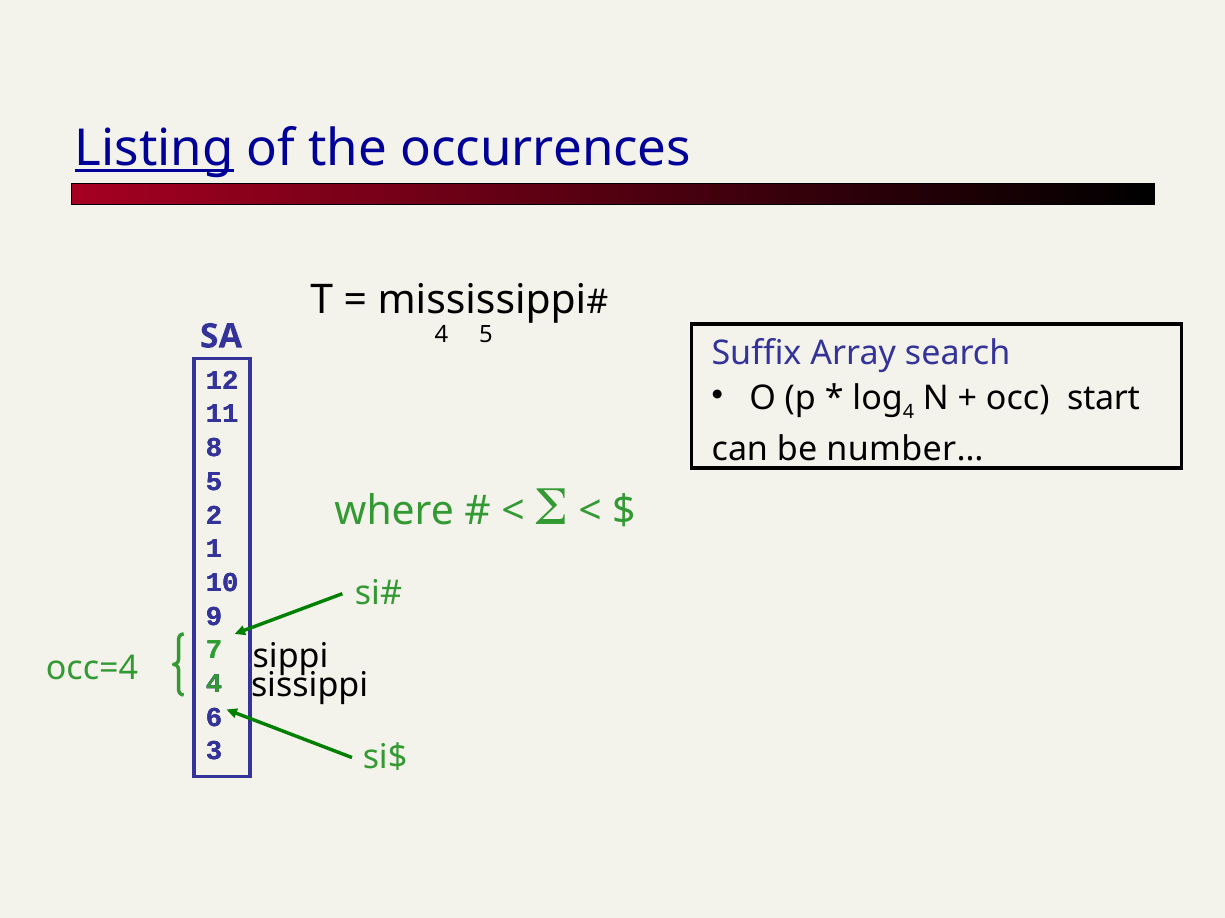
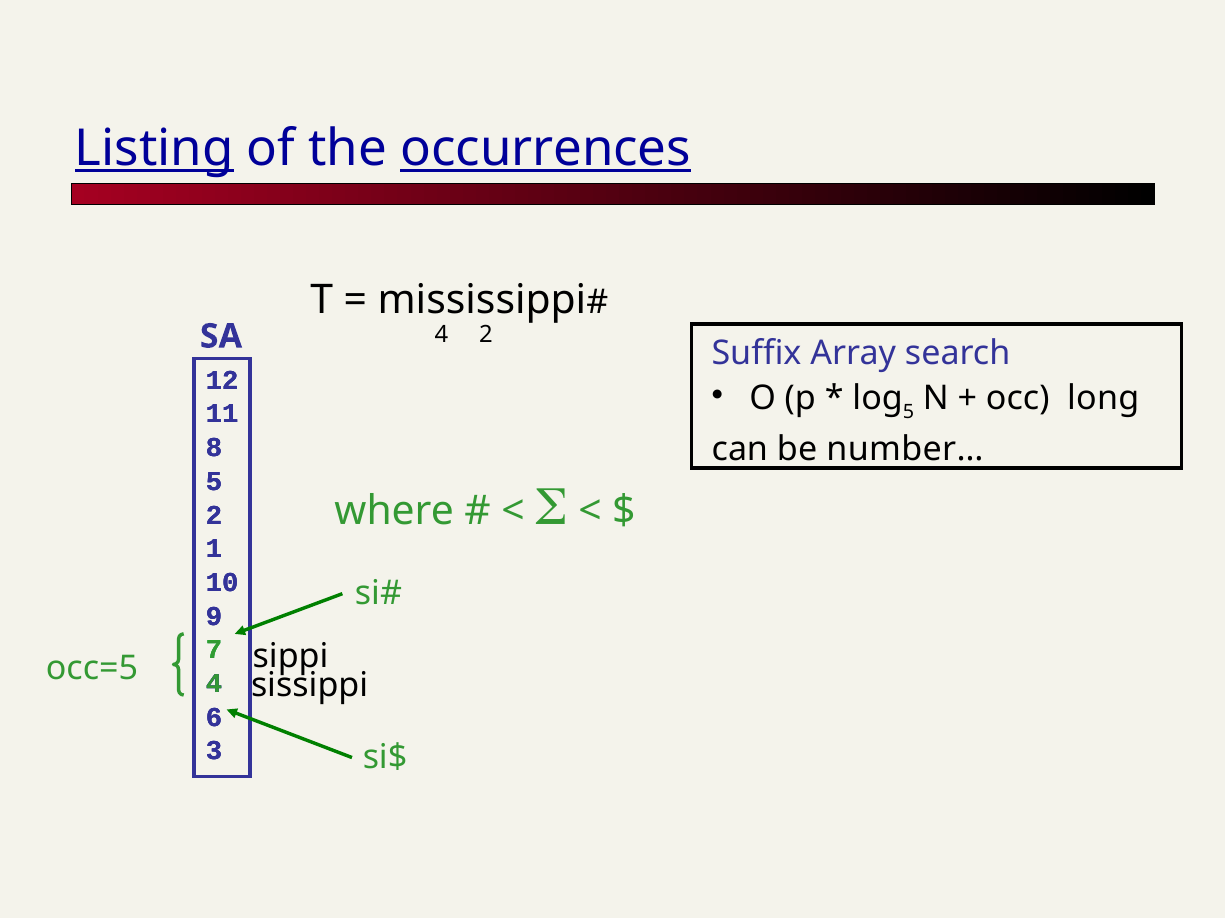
occurrences underline: none -> present (546, 149)
4 5: 5 -> 2 (486, 335)
4: 4 -> 5 (909, 412)
start: start -> long (1103, 399)
occ=4: occ=4 -> occ=5 (92, 669)
